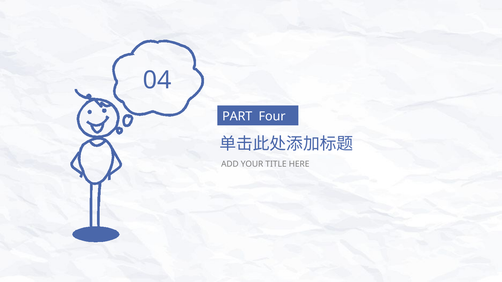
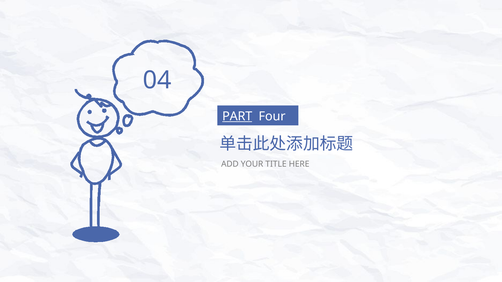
PART underline: none -> present (237, 117)
